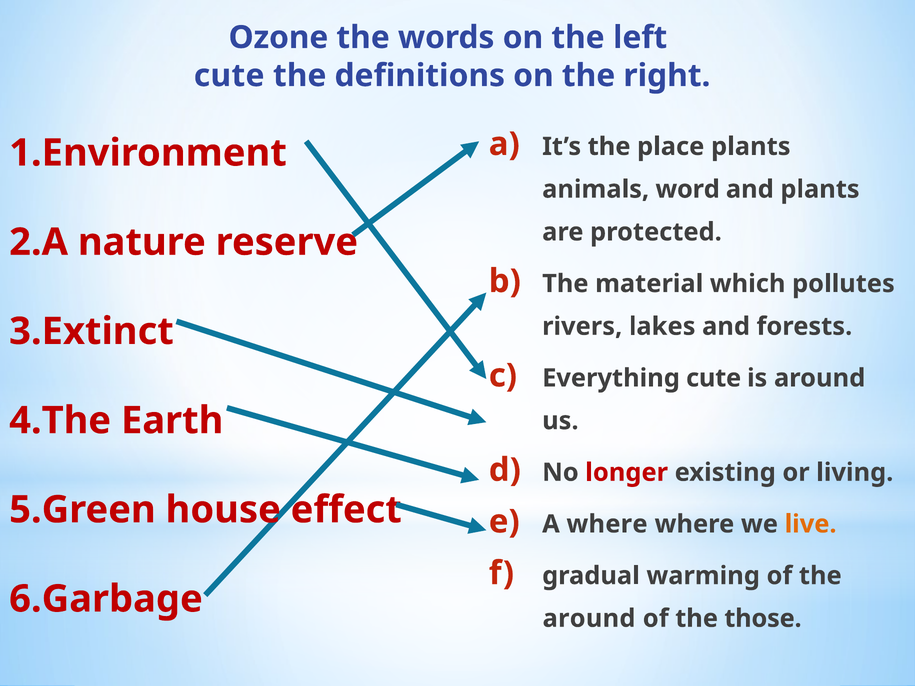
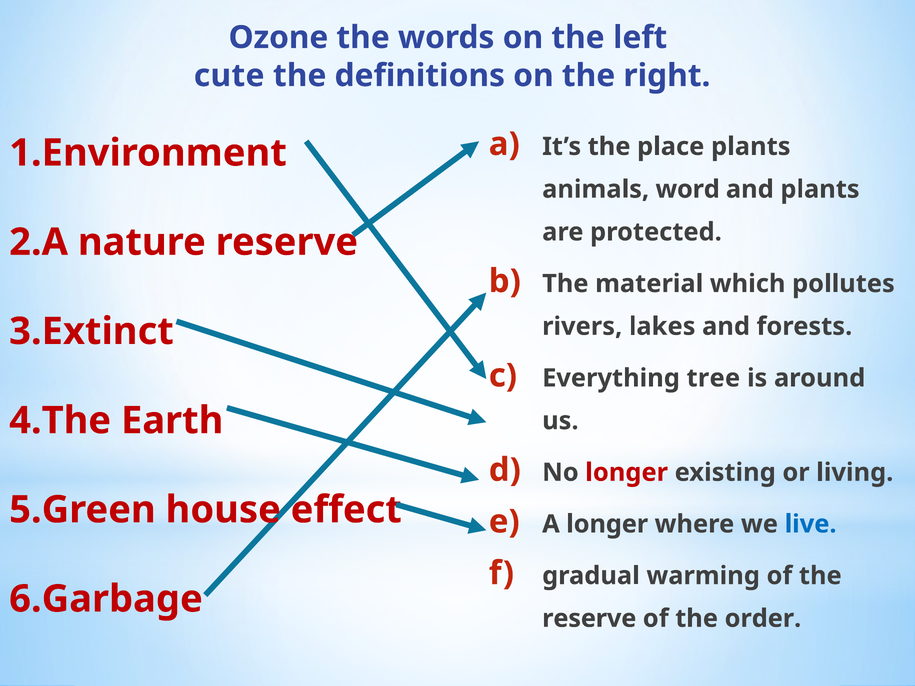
Everything cute: cute -> tree (713, 378)
A where: where -> longer (607, 524)
live colour: orange -> blue (811, 524)
around: around -> reserve (589, 619)
those: those -> order (763, 619)
